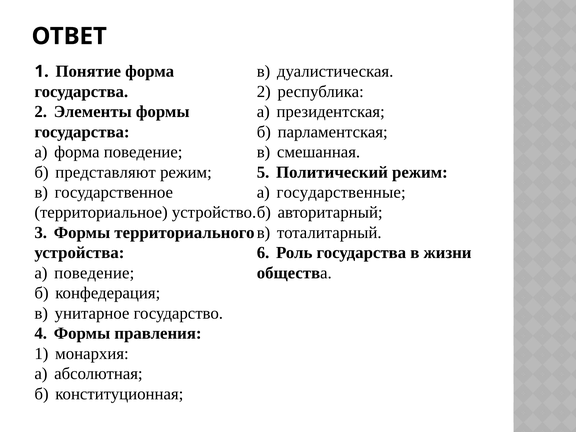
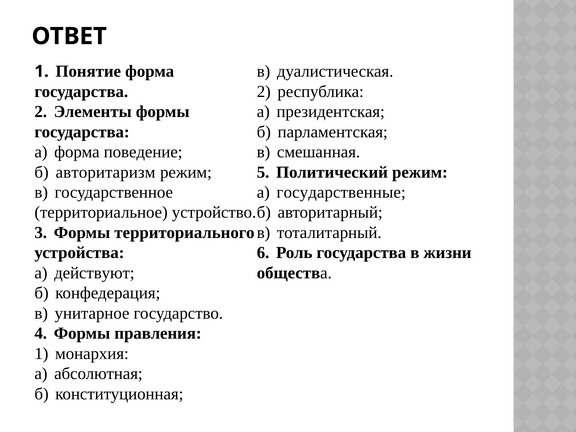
представляют: представляют -> авторитаризм (106, 172)
а поведение: поведение -> действуют (94, 273)
